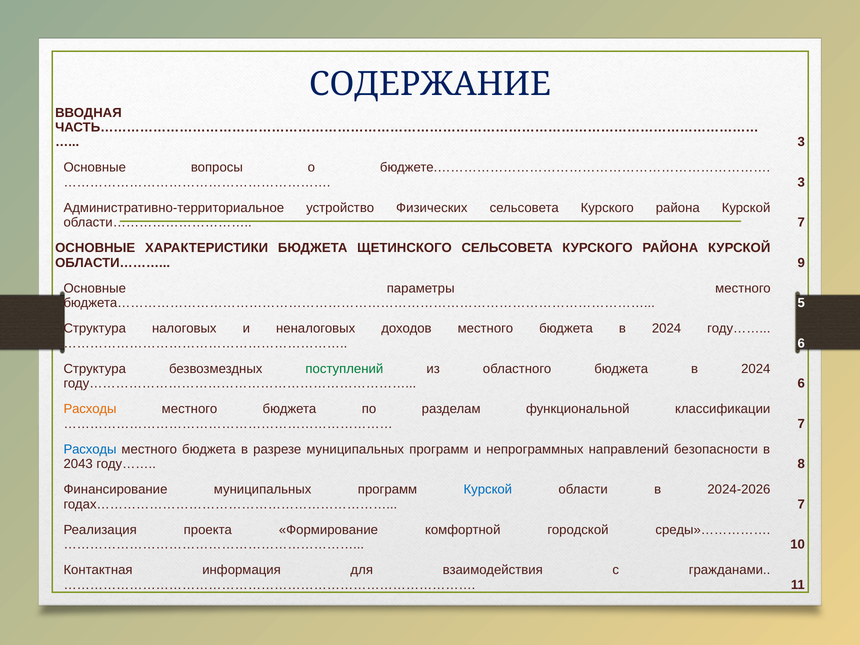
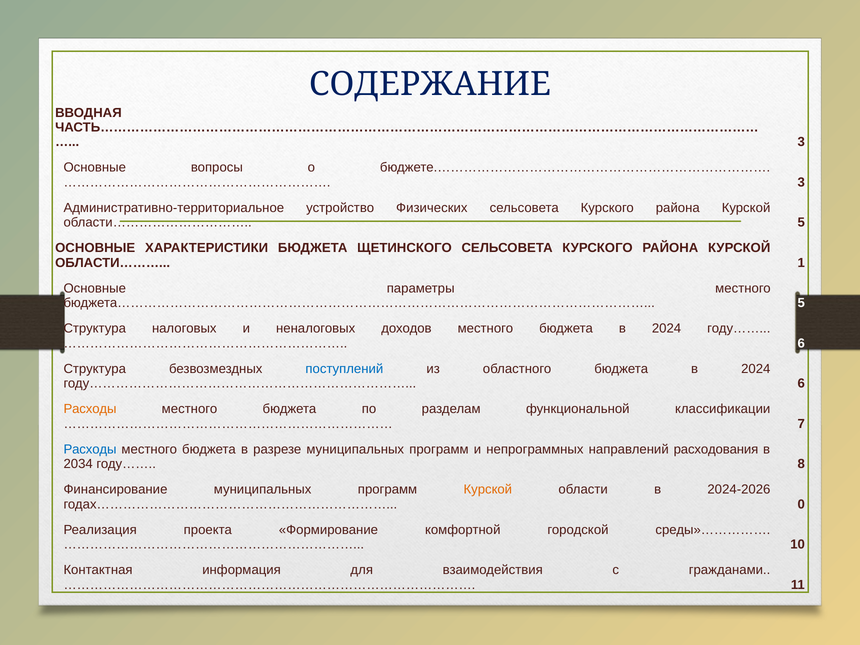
области………………………… 7: 7 -> 5 (801, 222)
9: 9 -> 1 (801, 263)
поступлений colour: green -> blue (344, 369)
безопасности: безопасности -> расходования (716, 449)
2043: 2043 -> 2034 (78, 464)
Курской colour: blue -> orange (488, 490)
годах………………………………………………………… 7: 7 -> 0 (801, 504)
